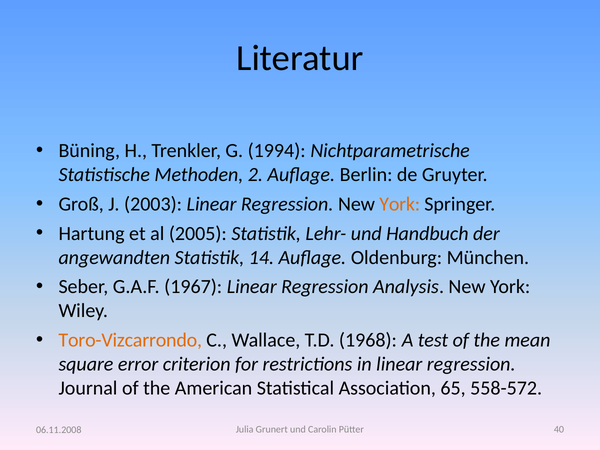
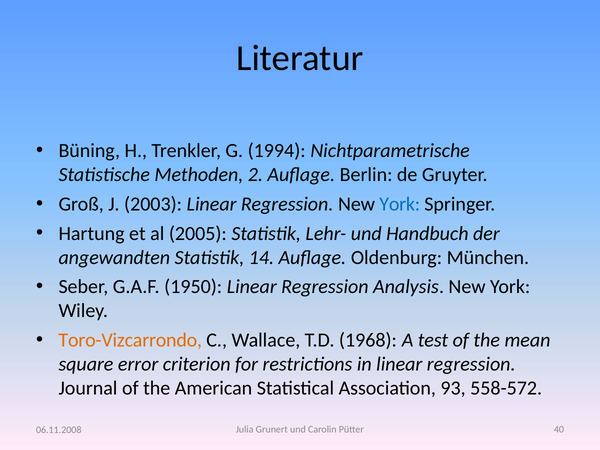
York colour: orange -> blue (400, 204)
1967: 1967 -> 1950 (193, 287)
65: 65 -> 93 (453, 388)
